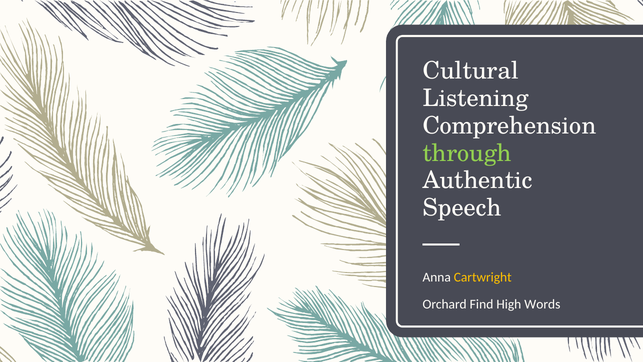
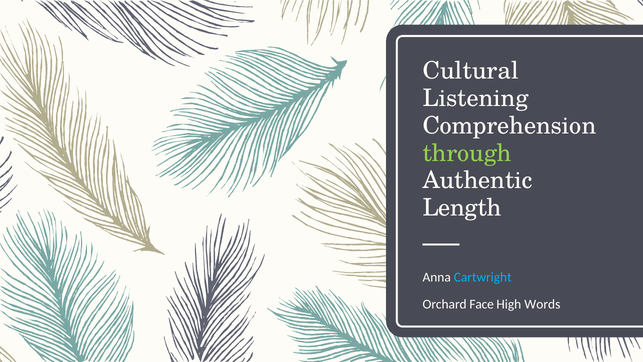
Speech: Speech -> Length (462, 208)
Cartwright colour: yellow -> light blue (483, 277)
Find: Find -> Face (482, 304)
